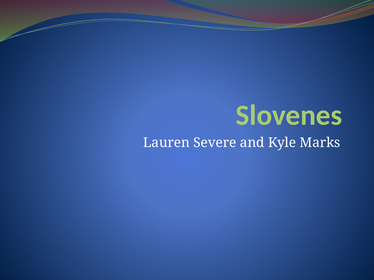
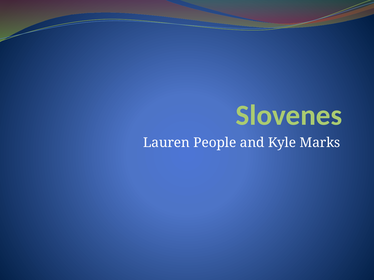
Severe: Severe -> People (215, 143)
